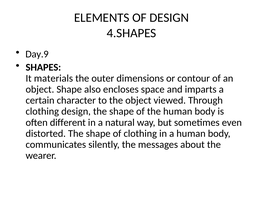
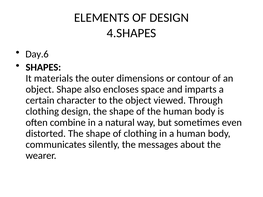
Day.9: Day.9 -> Day.6 (37, 54)
different: different -> combine (68, 123)
